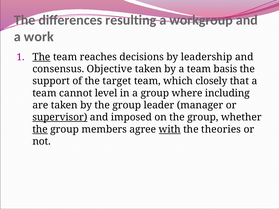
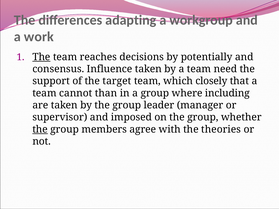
resulting: resulting -> adapting (131, 20)
leadership: leadership -> potentially (207, 57)
Objective: Objective -> Influence (110, 69)
basis: basis -> need (225, 69)
level: level -> than (106, 93)
supervisor underline: present -> none (60, 117)
with underline: present -> none (170, 129)
